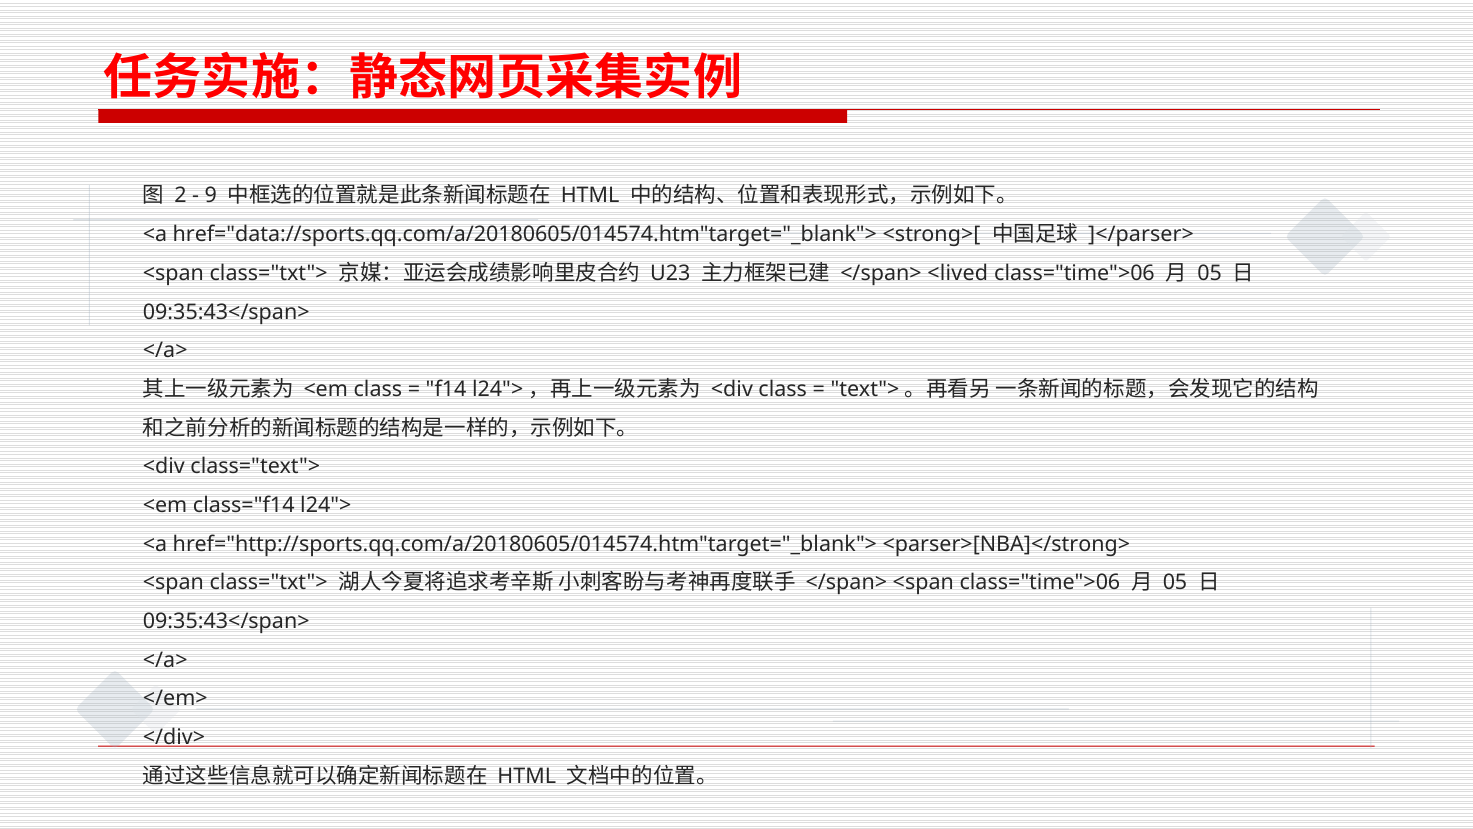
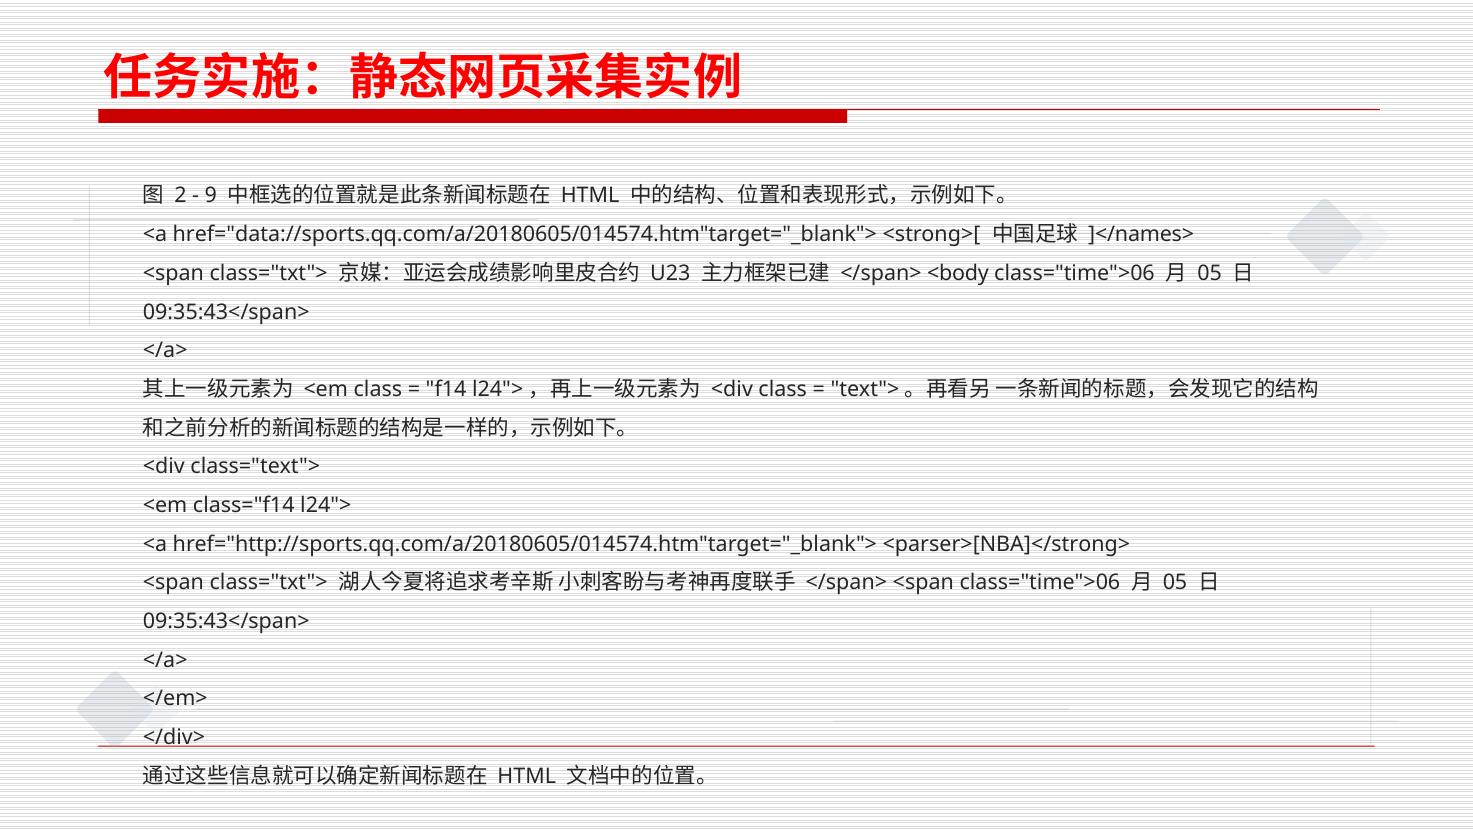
]</parser>: ]</parser> -> ]</names> (1141, 234)
<lived: <lived -> <body (958, 273)
